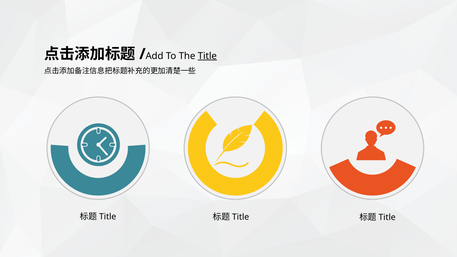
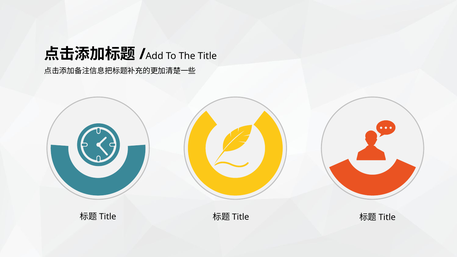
Title underline: present -> none (207, 56)
